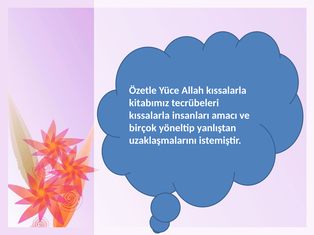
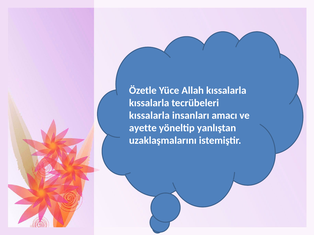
kitabımız: kitabımız -> kıssalarla (149, 103)
birçok: birçok -> ayette (143, 128)
